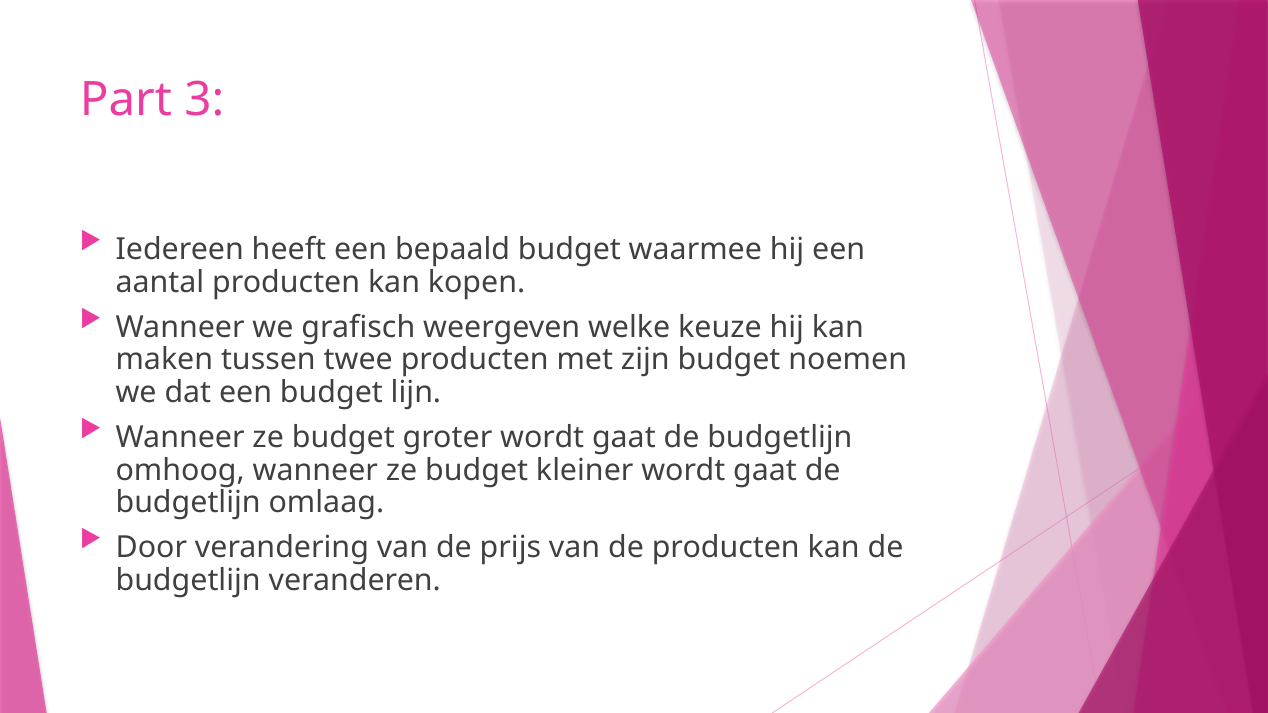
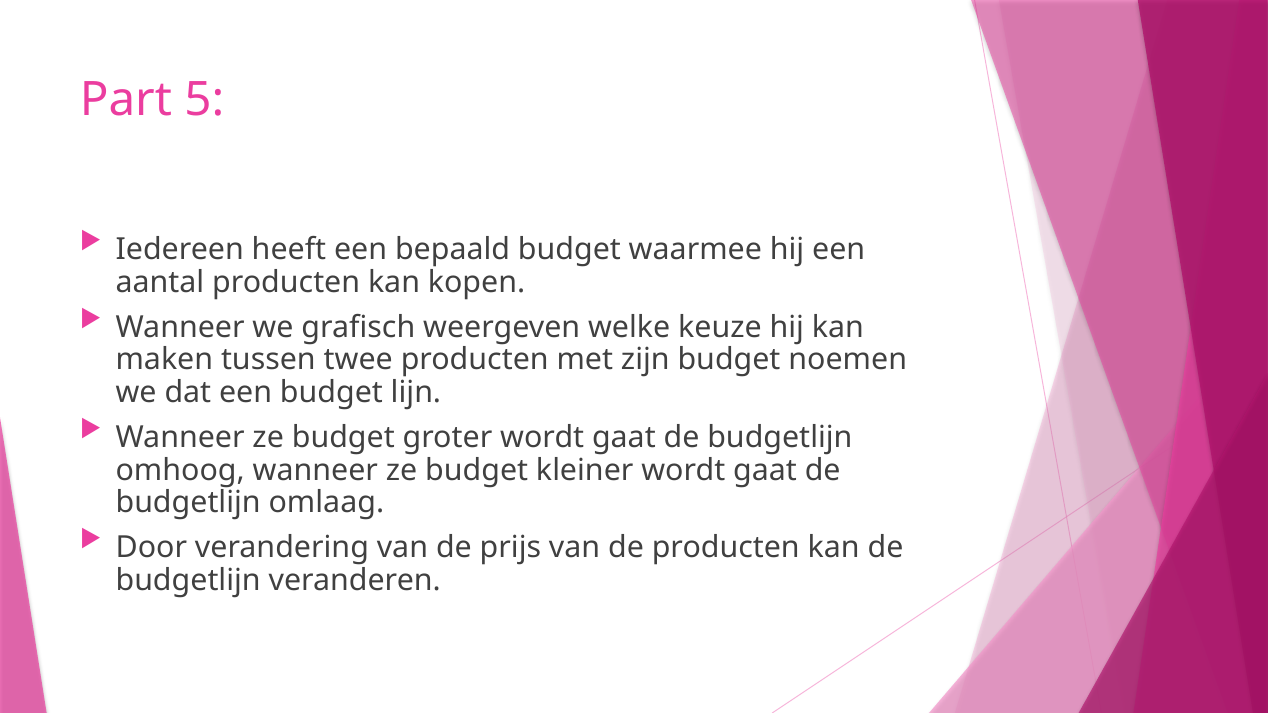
3: 3 -> 5 (204, 100)
